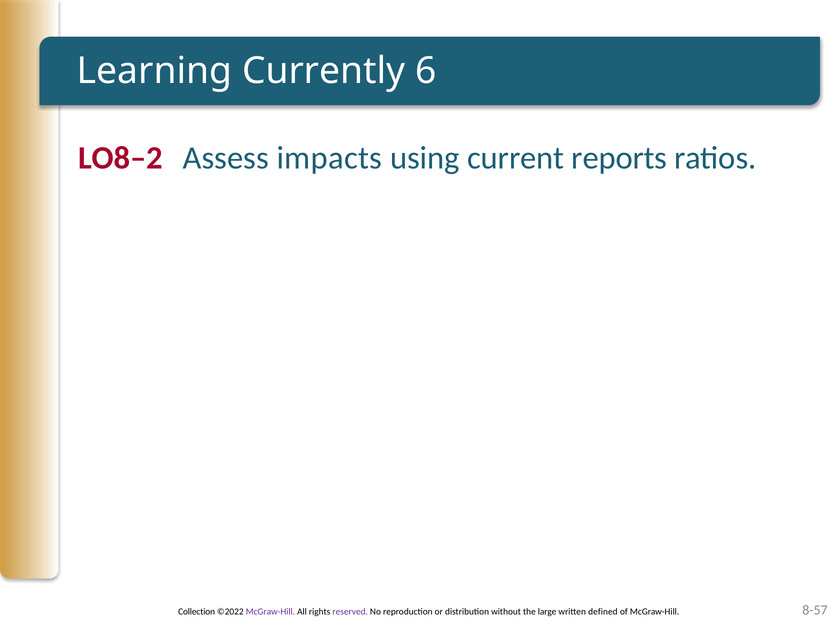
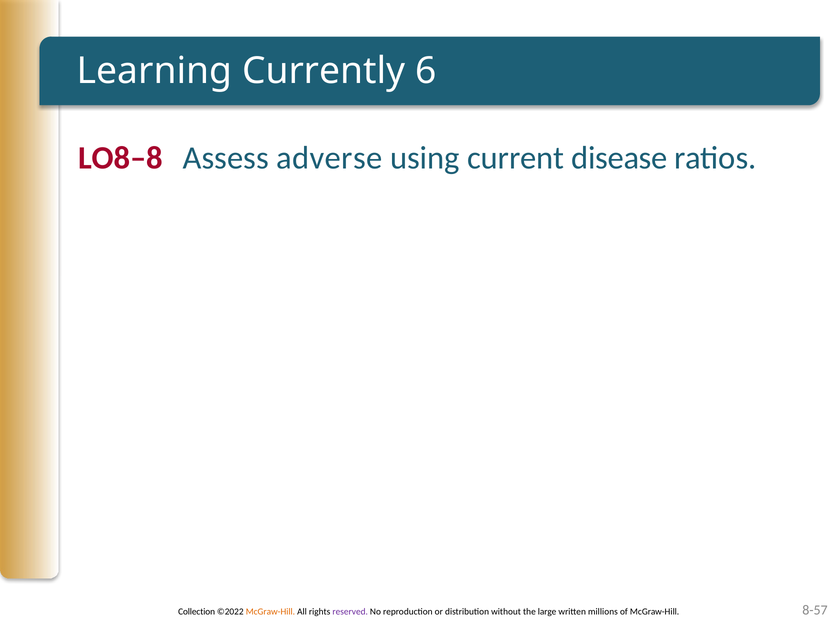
LO8–2: LO8–2 -> LO8–8 (120, 158)
impacts: impacts -> adverse (329, 158)
reports: reports -> disease (619, 158)
McGraw-Hill colour: purple -> orange (270, 612)
defined: defined -> millions (603, 612)
